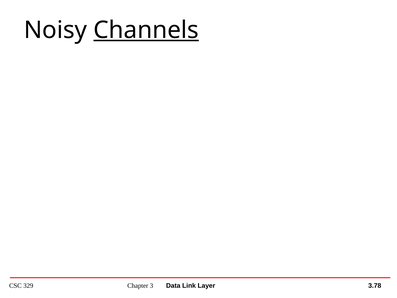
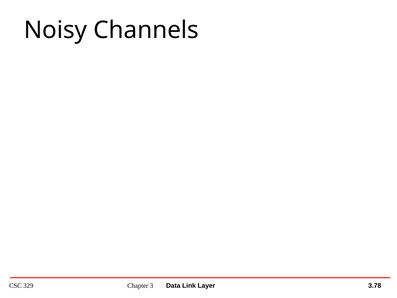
Channels underline: present -> none (146, 30)
